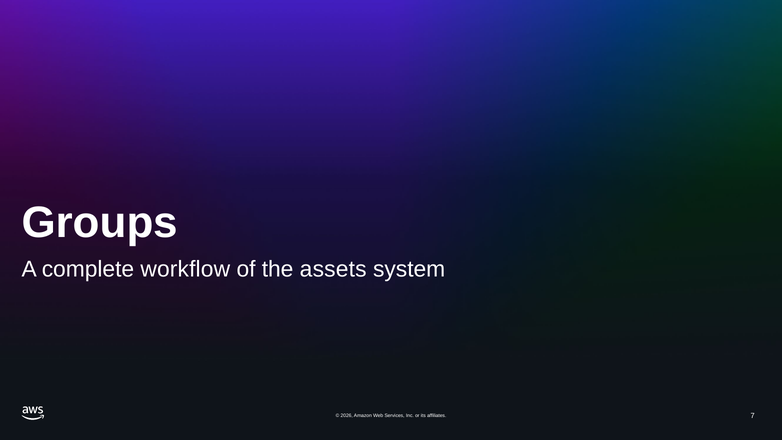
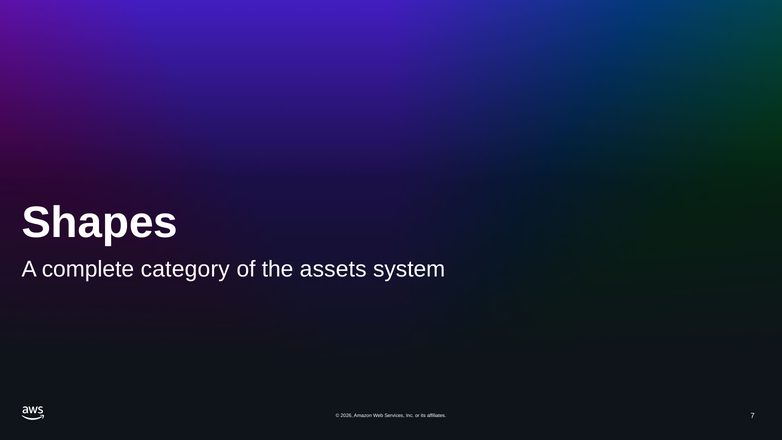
Groups: Groups -> Shapes (100, 223)
workflow: workflow -> category (185, 269)
